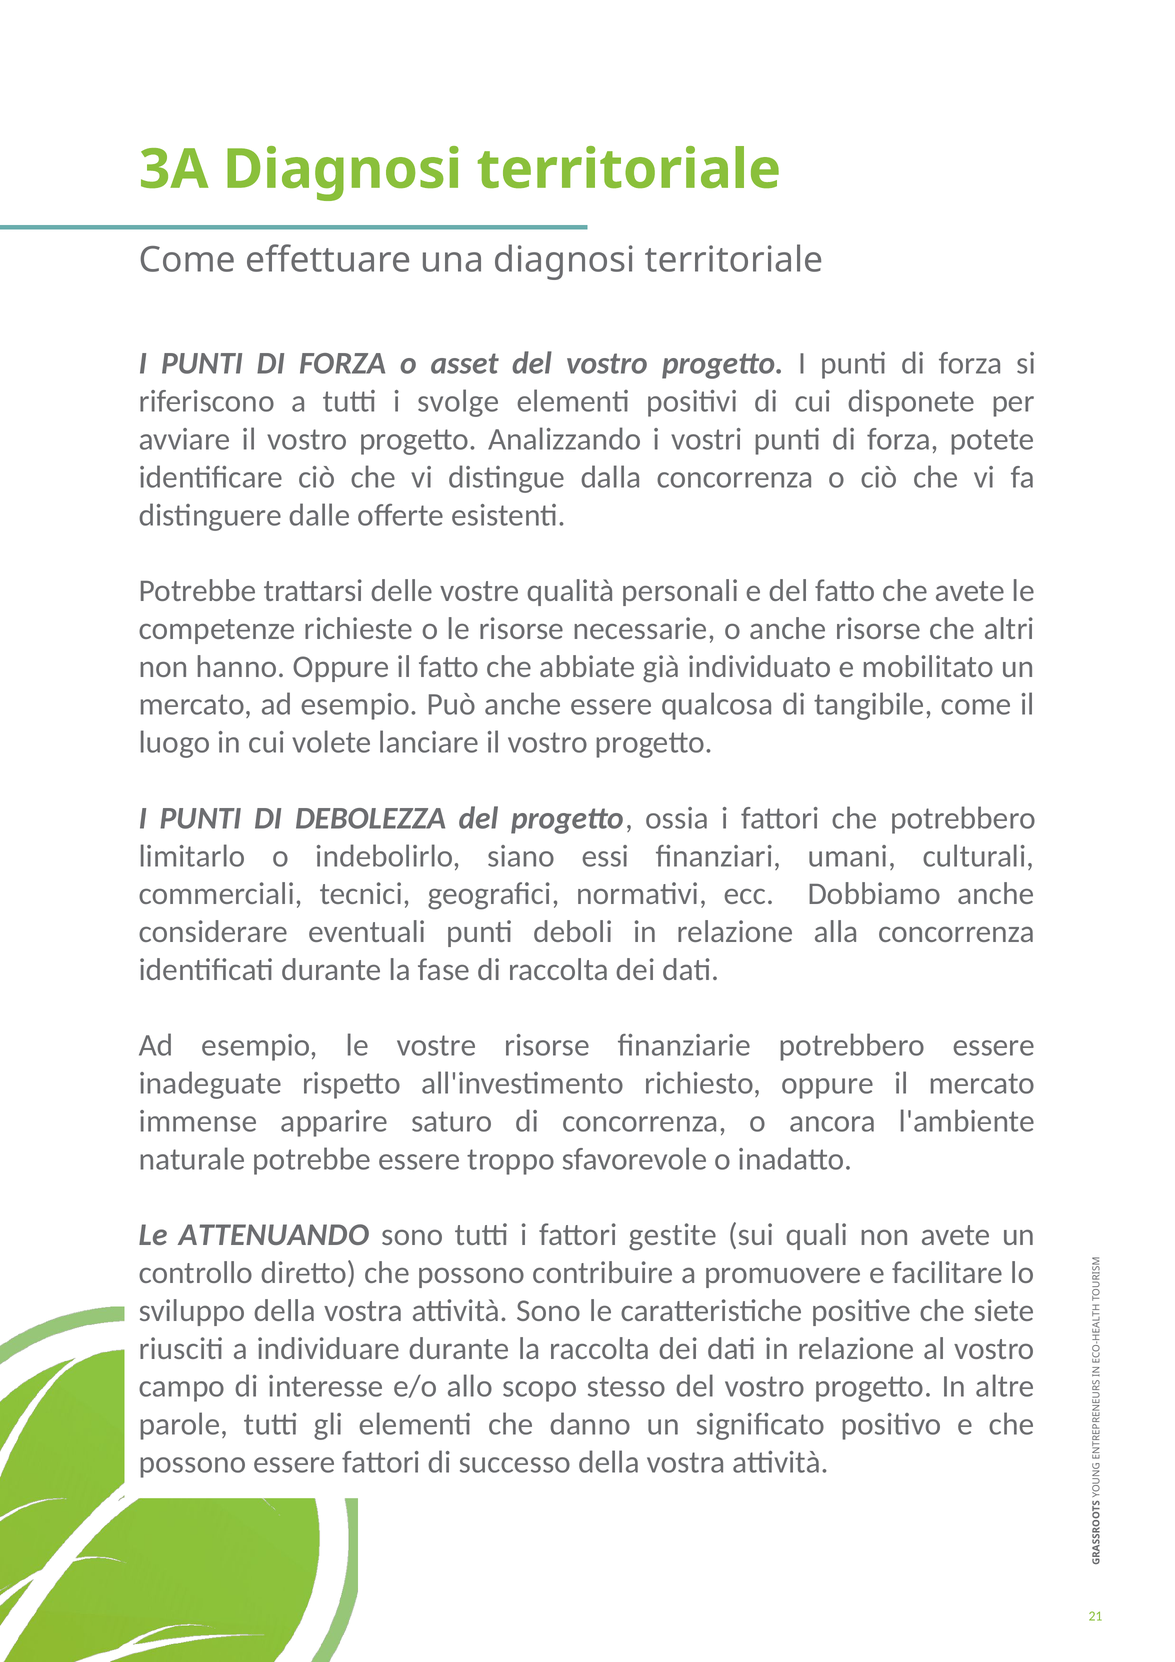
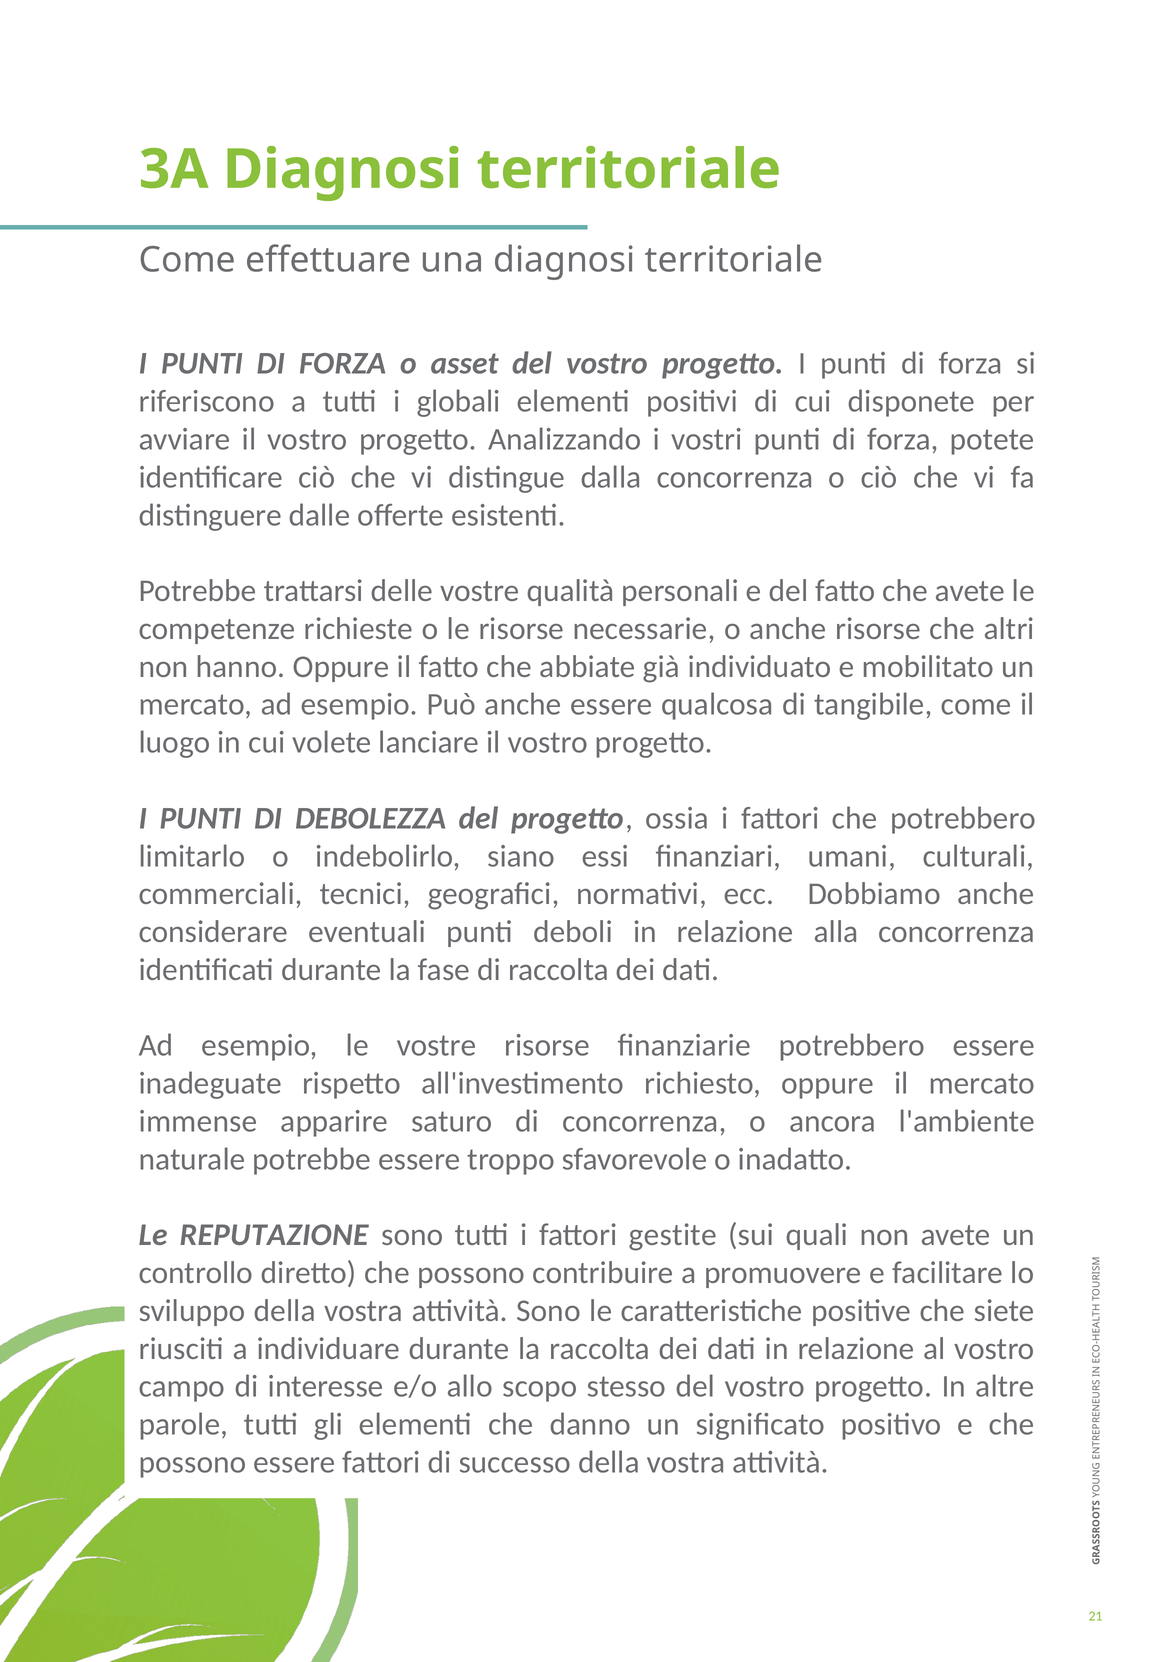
svolge: svolge -> globali (459, 401)
ATTENUANDO: ATTENUANDO -> REPUTAZIONE (274, 1235)
